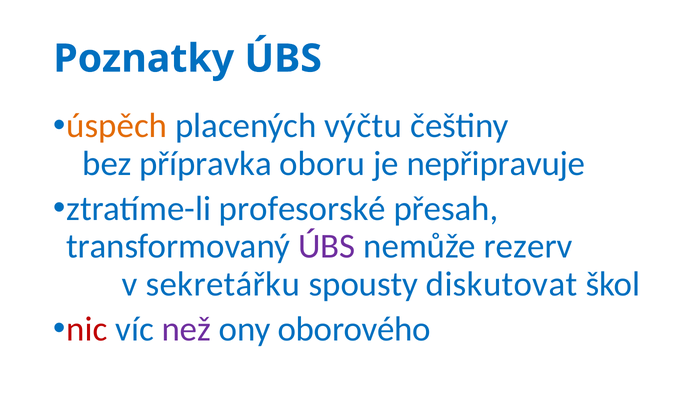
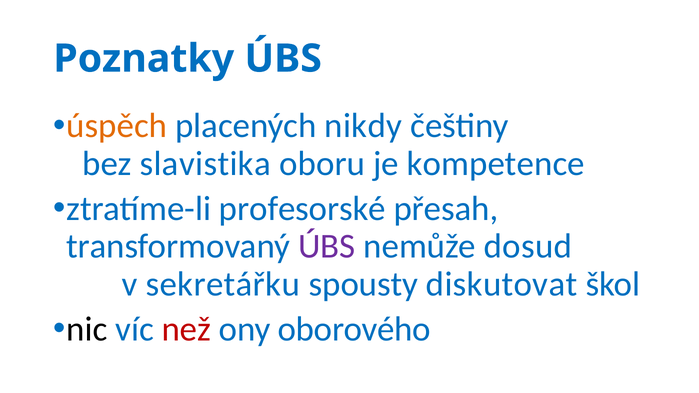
výčtu: výčtu -> nikdy (363, 126)
přípravka: přípravka -> slavistika (205, 164)
nepřipravuje: nepřipravuje -> kompetence (496, 164)
rezerv: rezerv -> dosud (528, 246)
nic colour: red -> black (87, 329)
než colour: purple -> red (186, 329)
